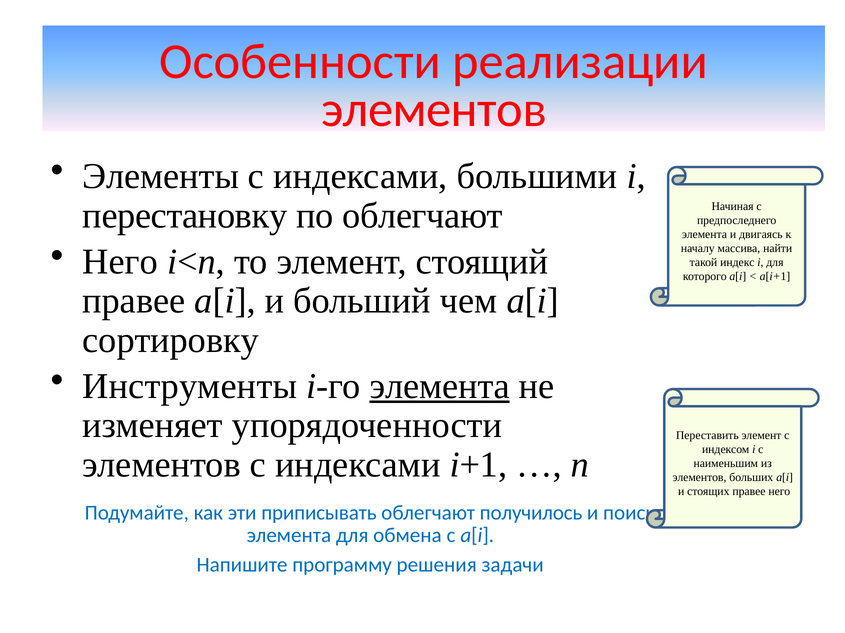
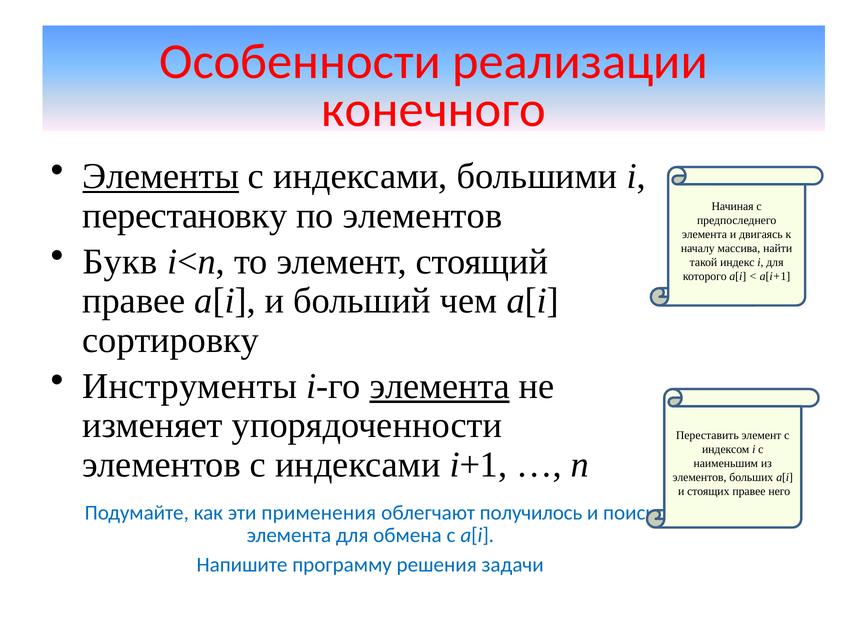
элементов: элементов -> конечного (434, 110)
Элементы underline: none -> present (161, 176)
по облегчают: облегчают -> элементов (422, 216)
Него: Него -> Букв (120, 262)
приписывать: приписывать -> применения (319, 513)
